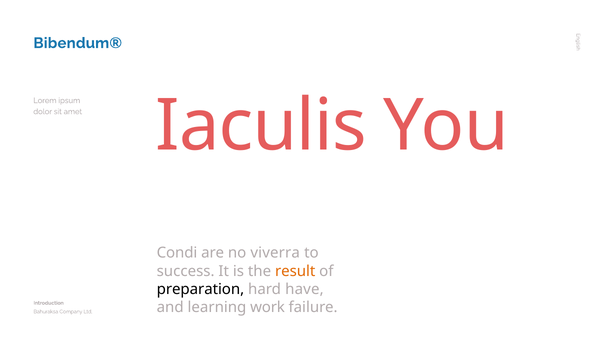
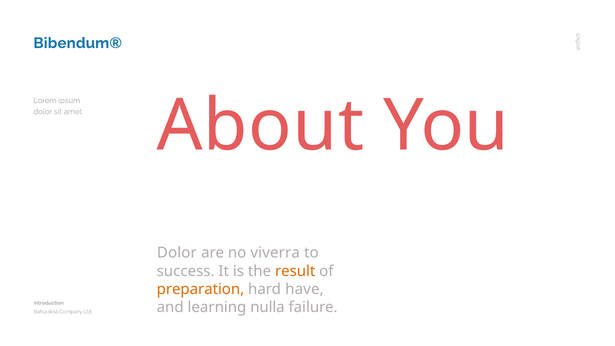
Iaculis: Iaculis -> About (260, 126)
Condi: Condi -> Dolor (177, 253)
preparation colour: black -> orange (200, 289)
work: work -> nulla (267, 307)
